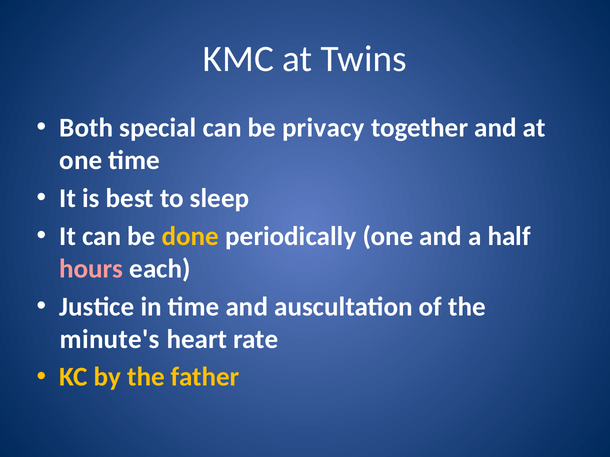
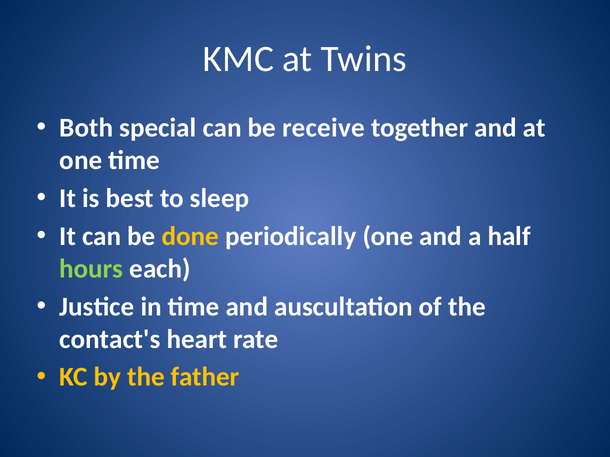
privacy: privacy -> receive (323, 128)
hours colour: pink -> light green (91, 269)
minute's: minute's -> contact's (110, 339)
